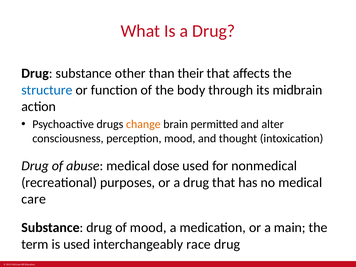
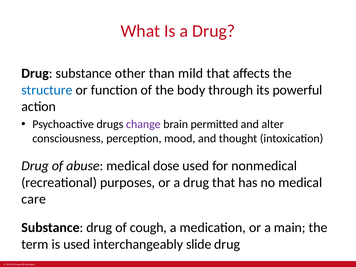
their: their -> mild (191, 73)
midbrain: midbrain -> powerful (297, 90)
change colour: orange -> purple (143, 124)
of mood: mood -> cough (148, 228)
race: race -> slide (199, 244)
